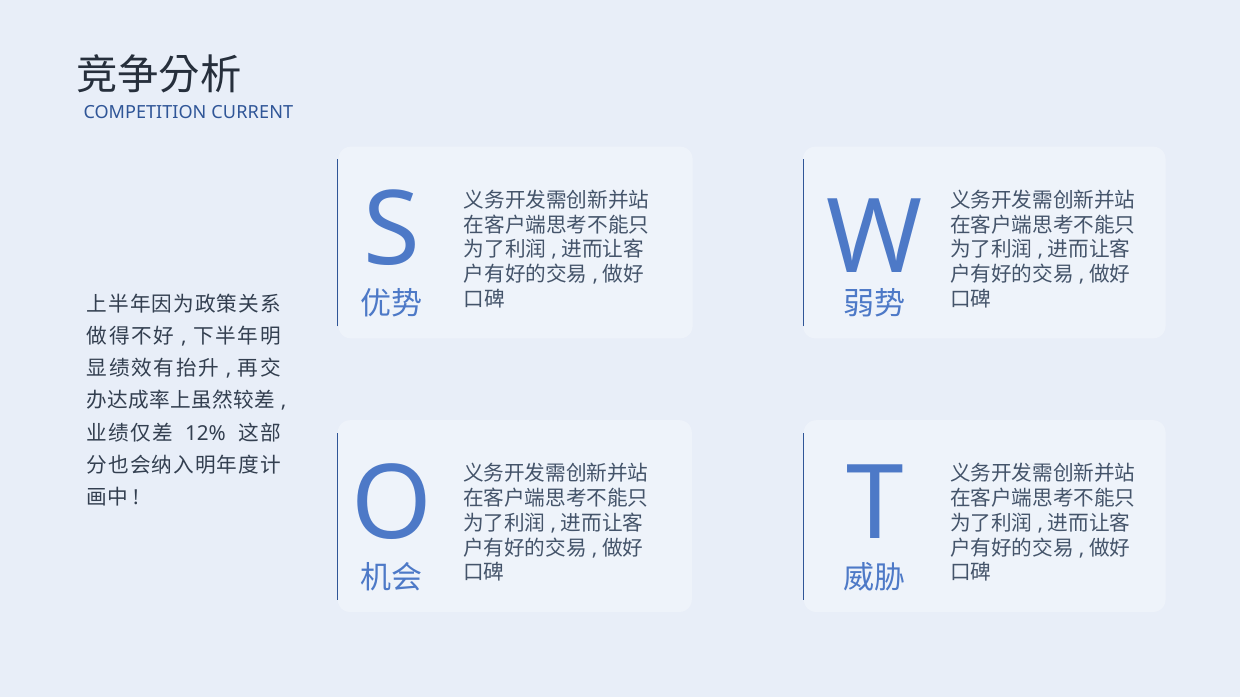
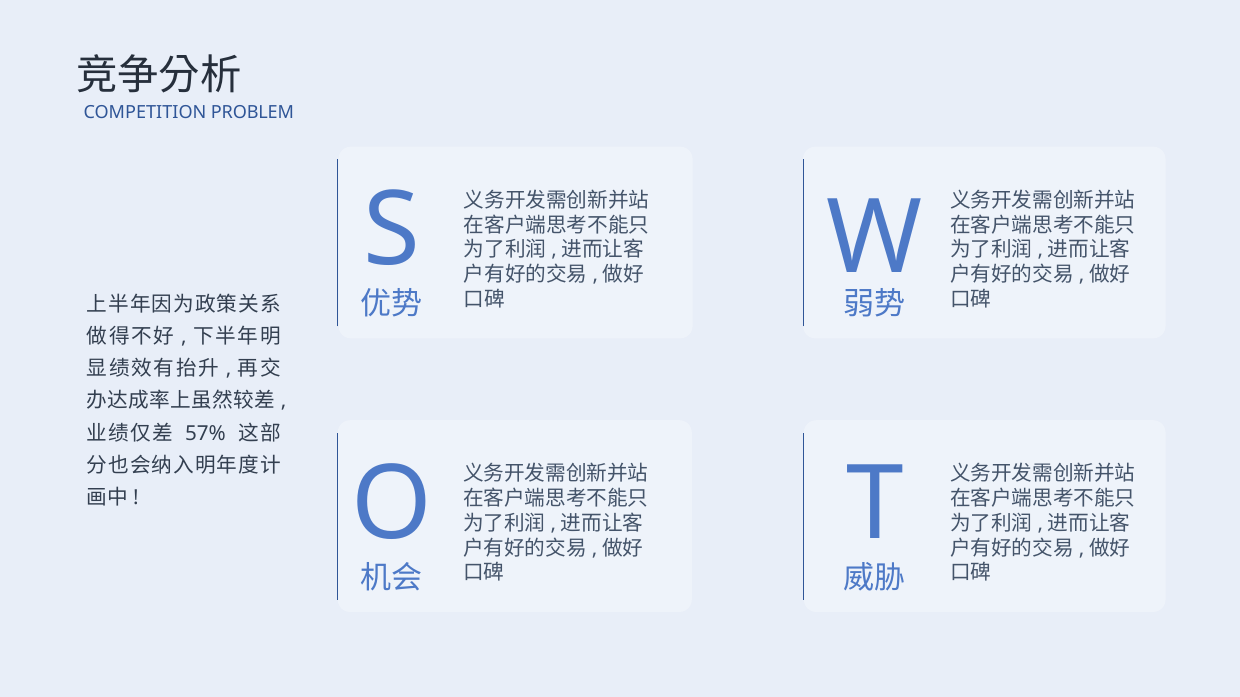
CURRENT: CURRENT -> PROBLEM (252, 113)
12%: 12% -> 57% (205, 434)
